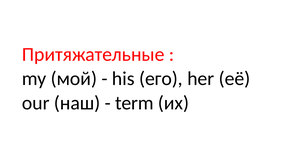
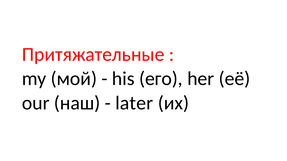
term: term -> later (134, 103)
